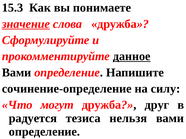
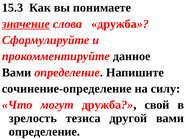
данное underline: present -> none (132, 56)
друг: друг -> свой (157, 105)
радуется: радуется -> зрелость (33, 119)
нельзя: нельзя -> другой (128, 119)
